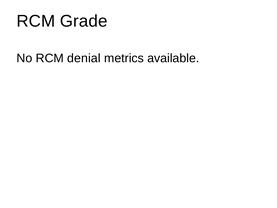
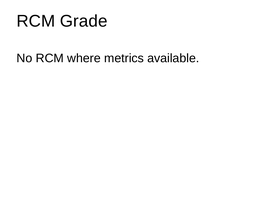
denial: denial -> where (84, 58)
